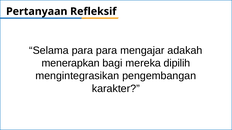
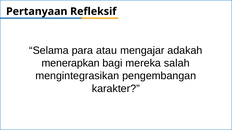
para para: para -> atau (107, 51)
dipilih: dipilih -> salah (177, 63)
